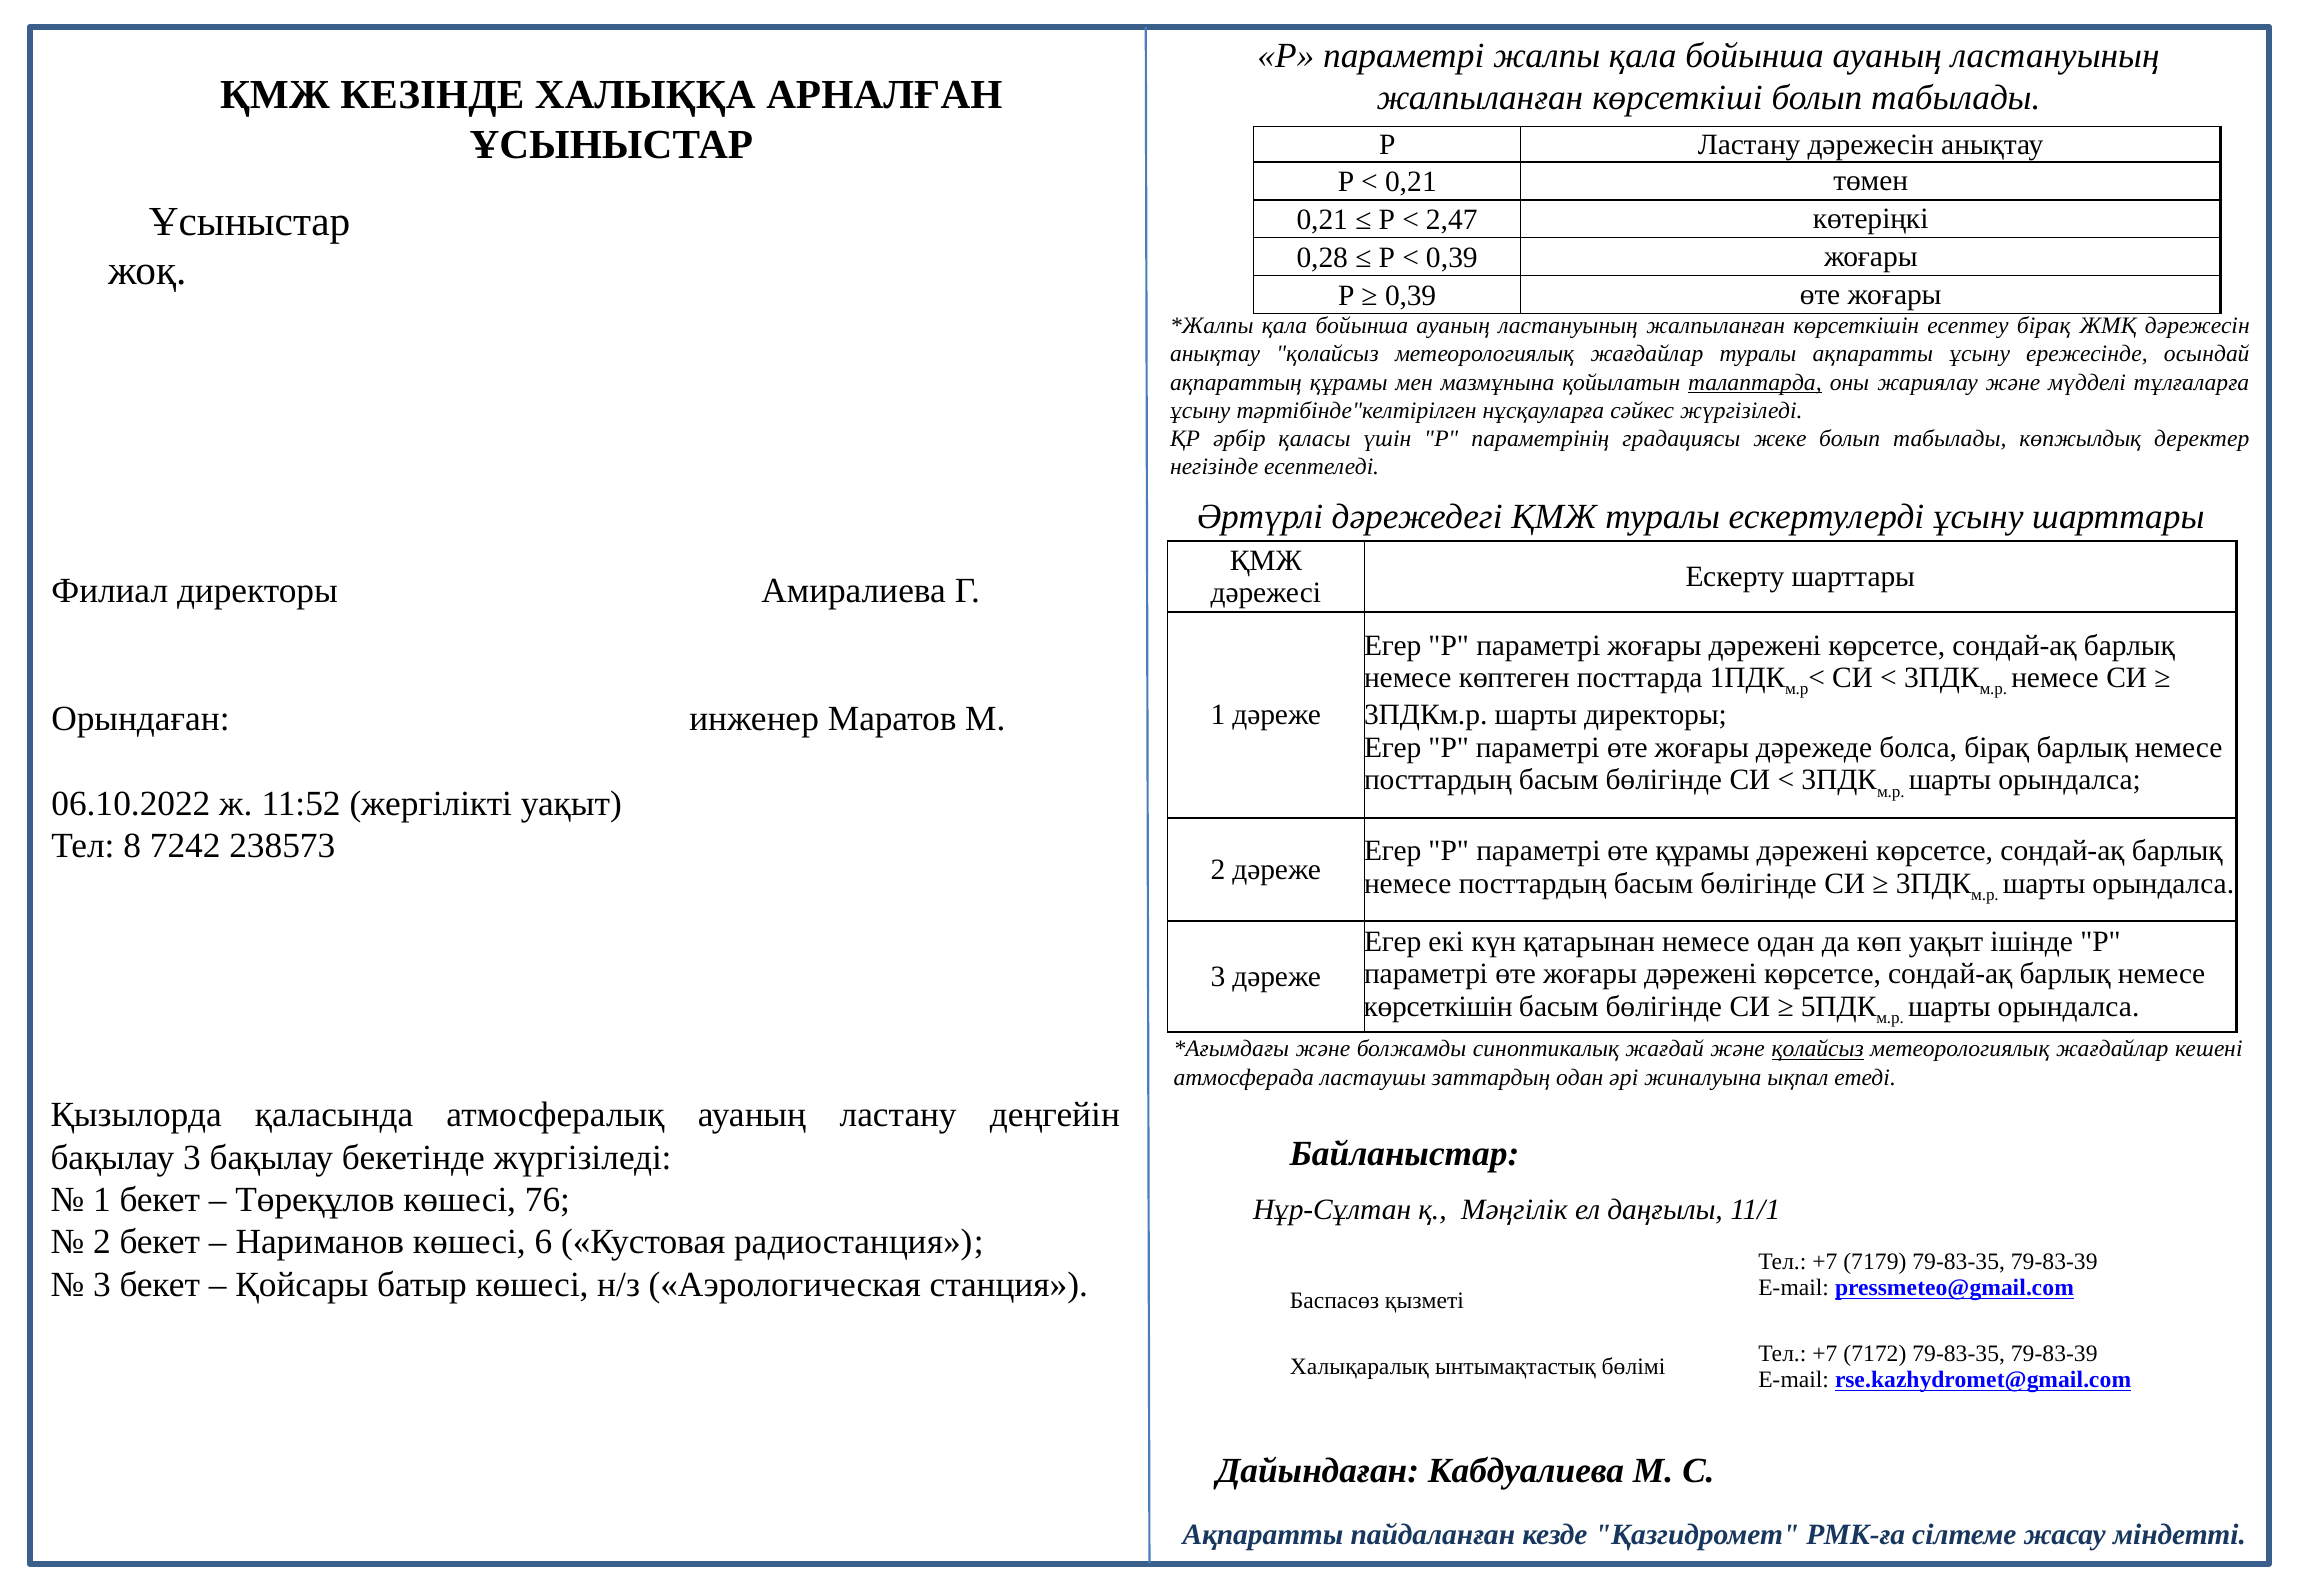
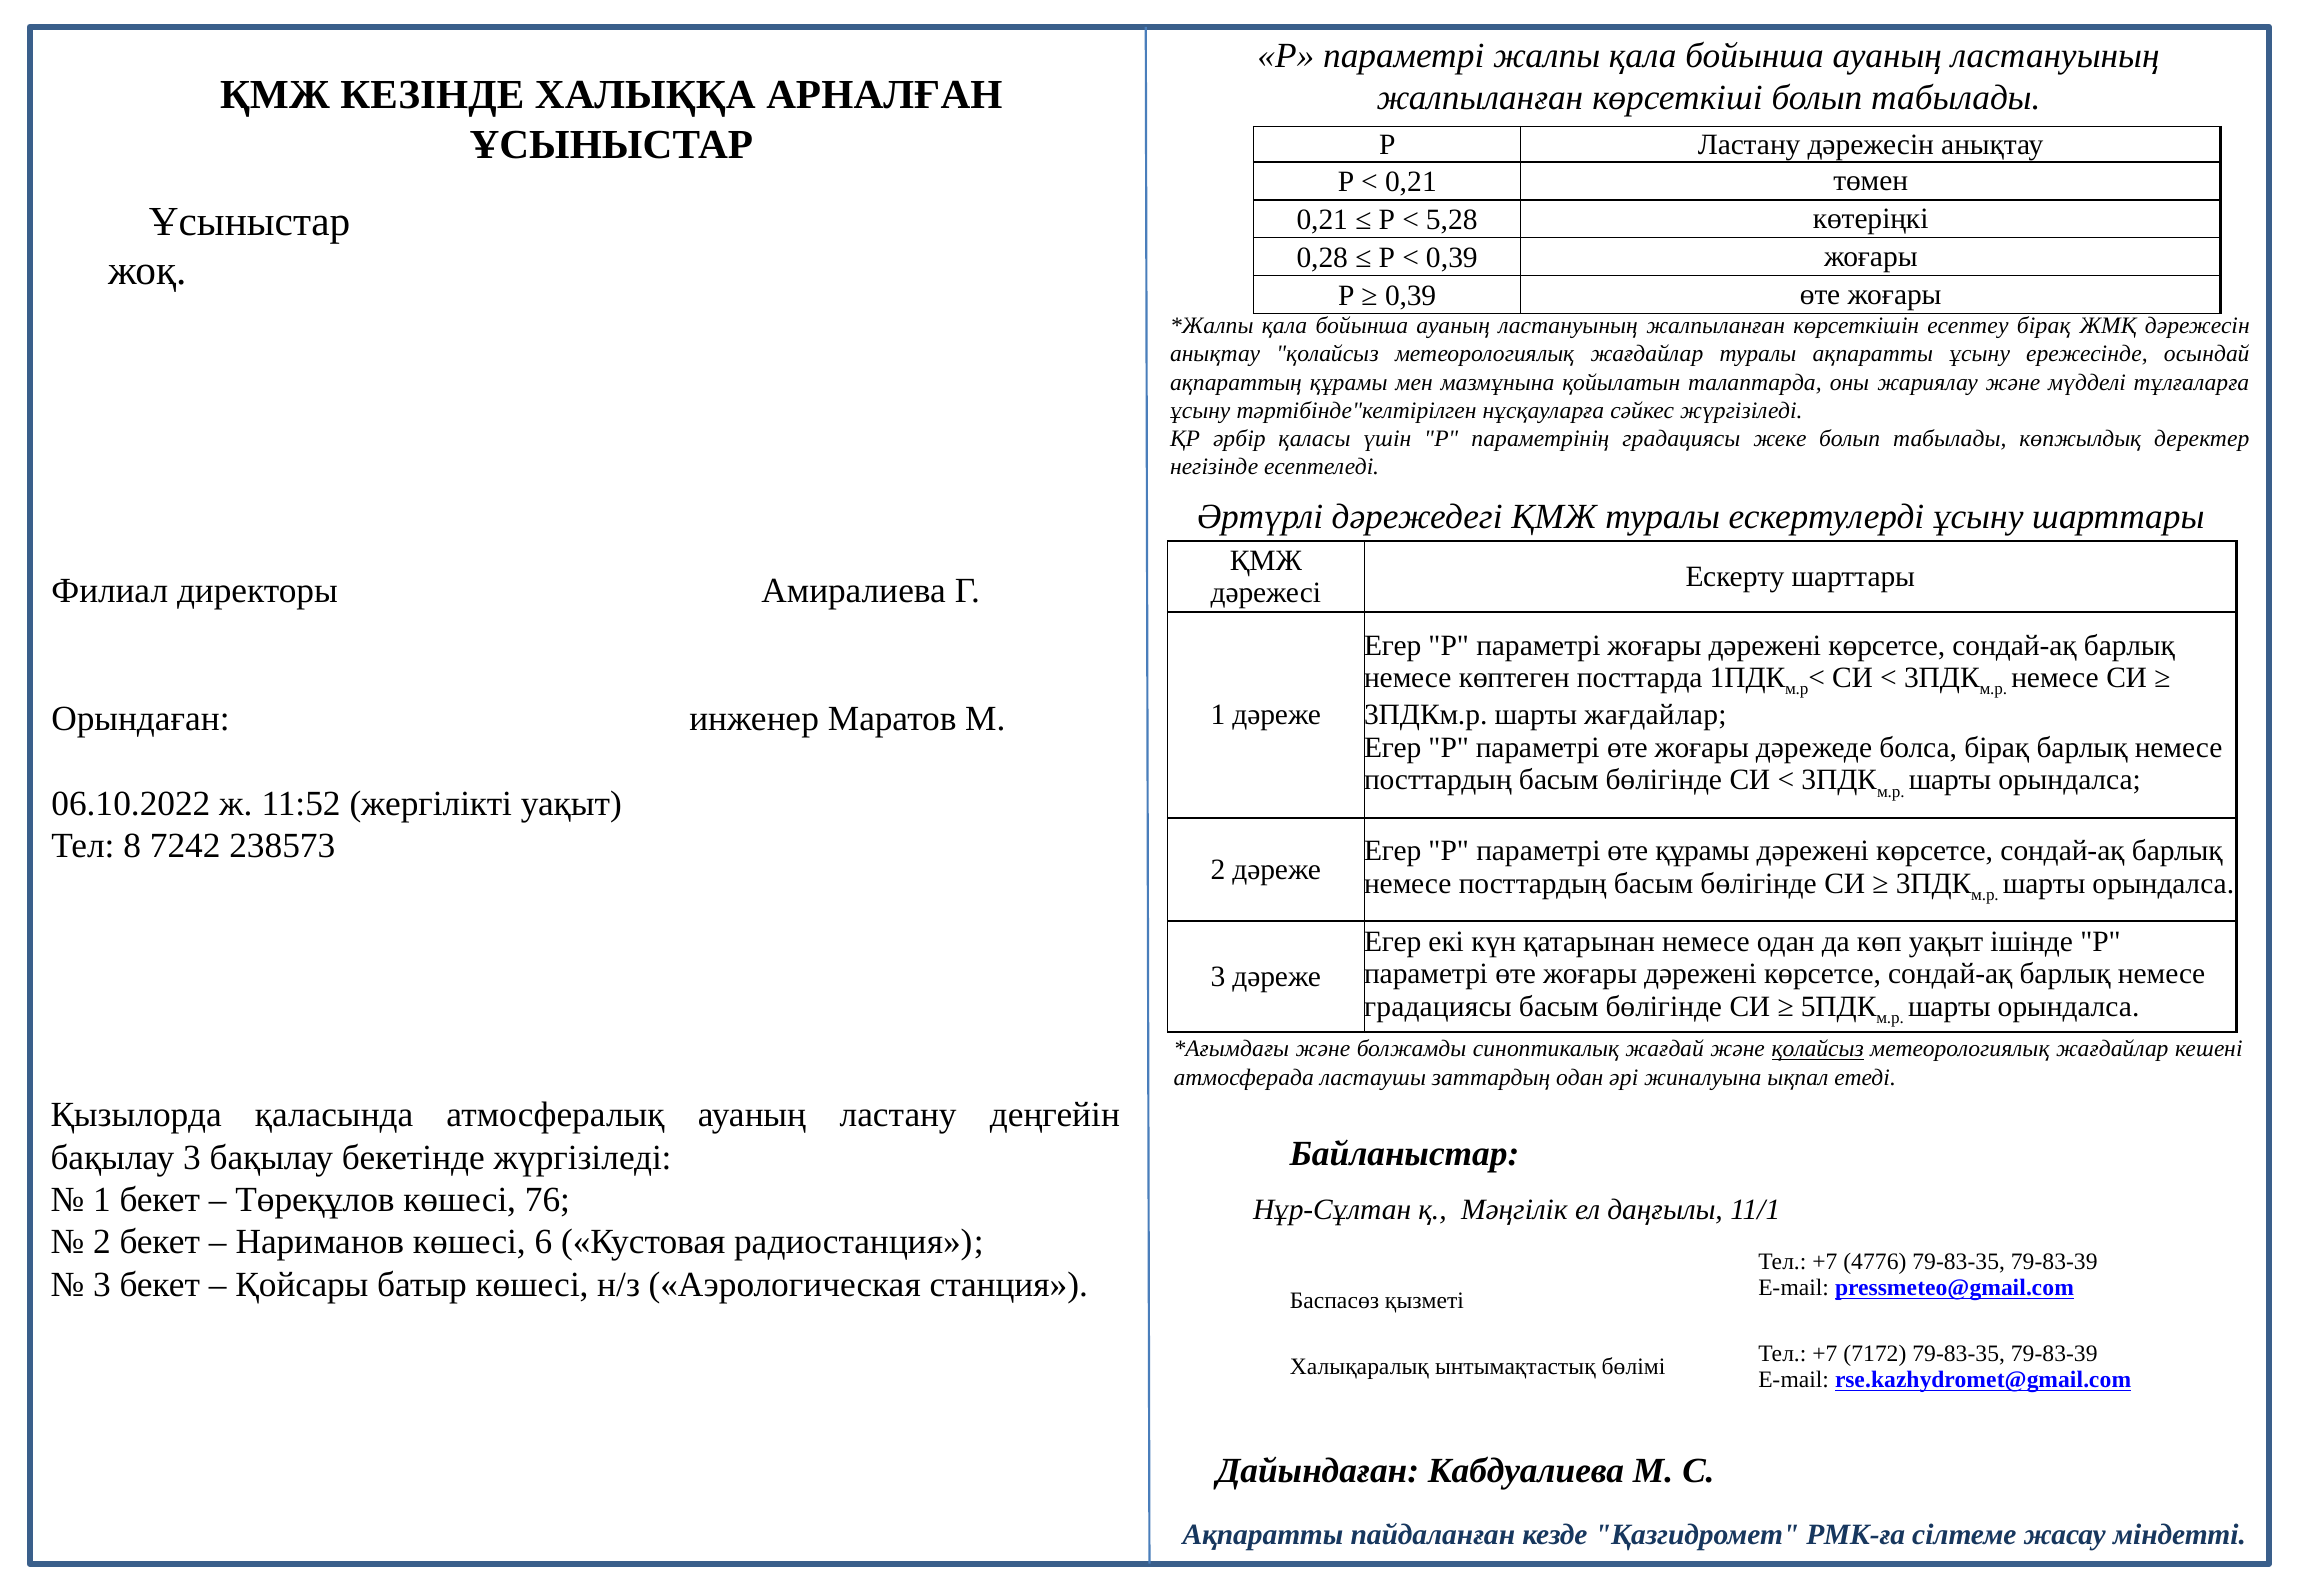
2,47: 2,47 -> 5,28 (1452, 220)
талаптарда underline: present -> none (1755, 382)
шарты директоры: директоры -> жағдайлар (1655, 715)
көрсеткішін: көрсеткішін -> градациясы (1438, 1007)
7179: 7179 -> 4776 (1875, 1262)
